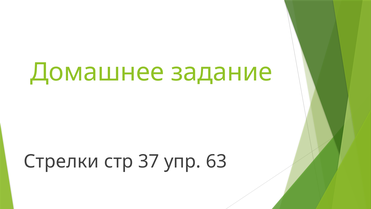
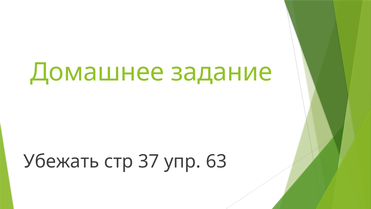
Стрелки: Стрелки -> Убежать (61, 161)
